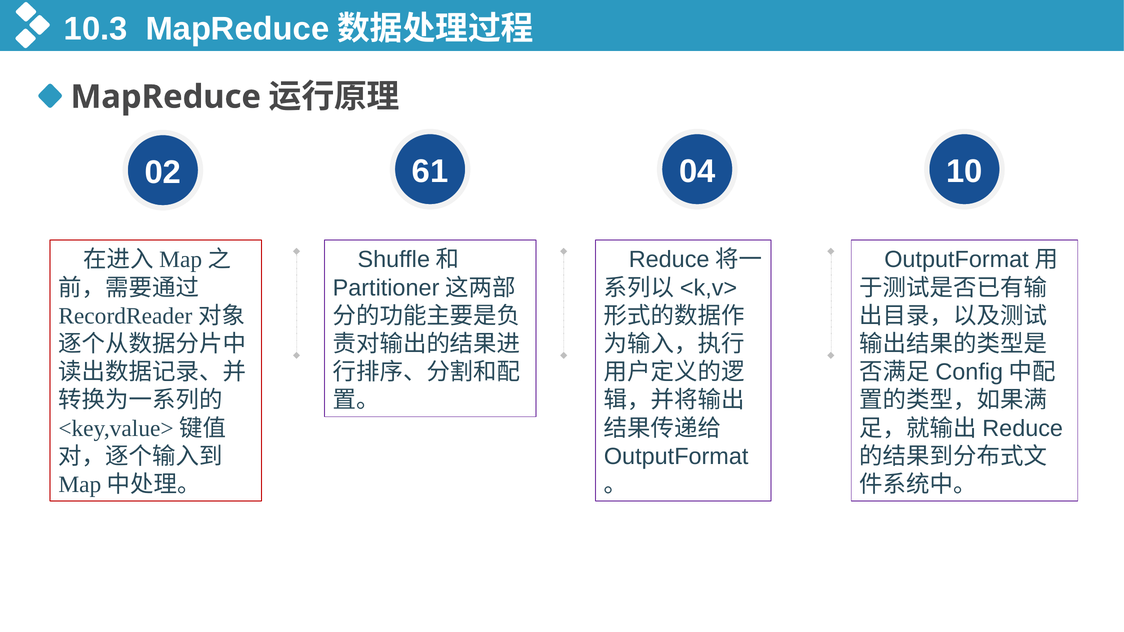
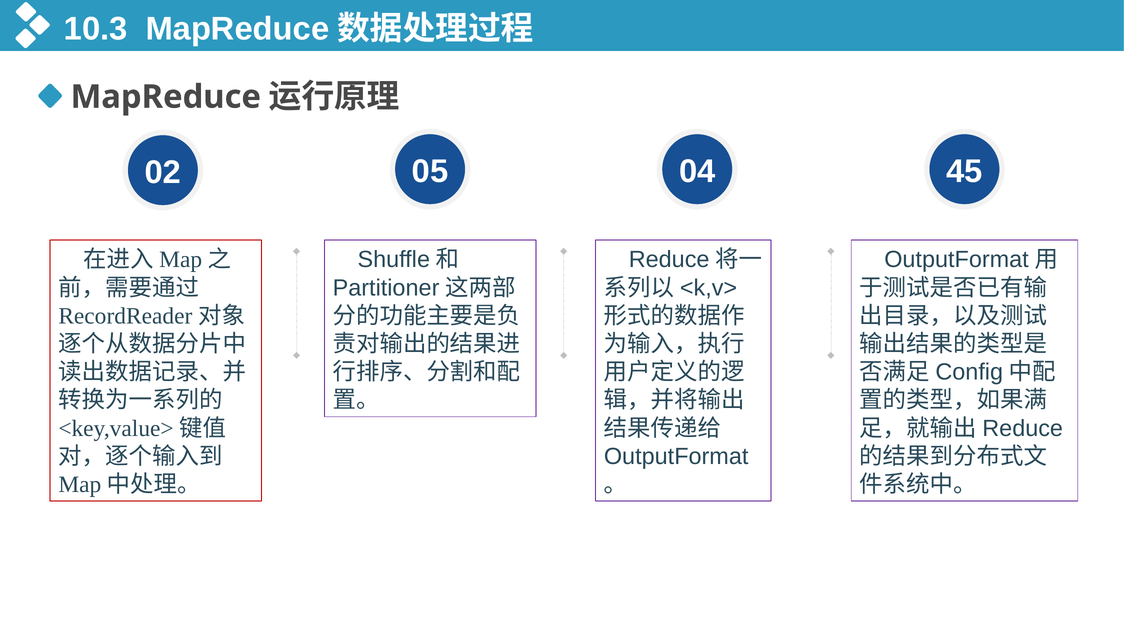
61: 61 -> 05 (430, 171)
10: 10 -> 45 (964, 171)
